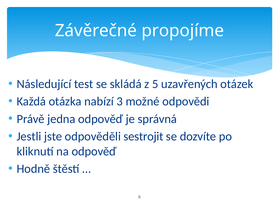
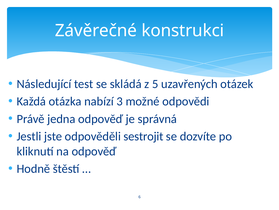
propojíme: propojíme -> konstrukci (183, 31)
